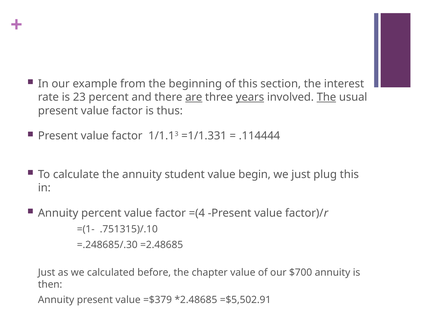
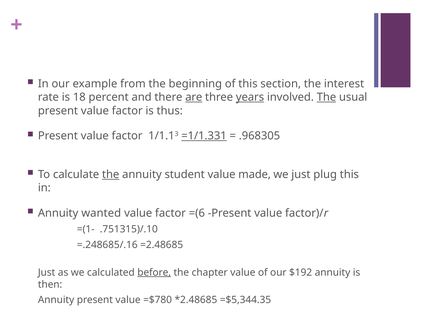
23: 23 -> 18 (79, 97)
=1/1.331 underline: none -> present (204, 136)
.114444: .114444 -> .968305 (259, 136)
the underline: none -> present (111, 174)
begin: begin -> made (255, 174)
Annuity percent: percent -> wanted (101, 213)
=(4: =(4 -> =(6 (197, 213)
=.248685/.30: =.248685/.30 -> =.248685/.16 (107, 245)
before underline: none -> present (154, 272)
$700: $700 -> $192 (301, 272)
=$379: =$379 -> =$780 (158, 300)
=$5,502.91: =$5,502.91 -> =$5,344.35 (245, 300)
